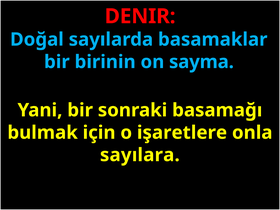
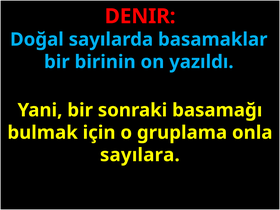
sayma: sayma -> yazıldı (201, 62)
işaretlere: işaretlere -> gruplama (182, 133)
